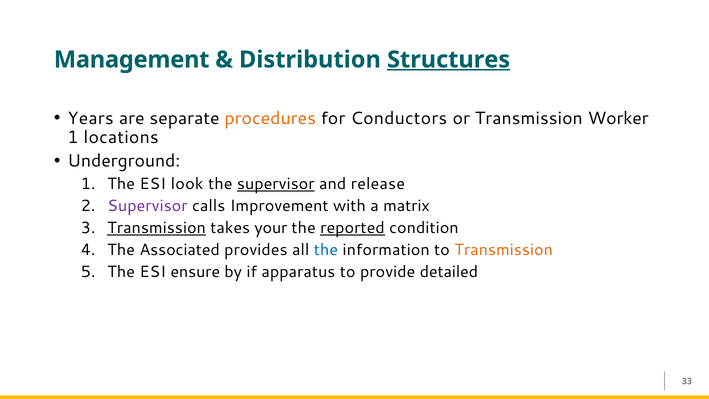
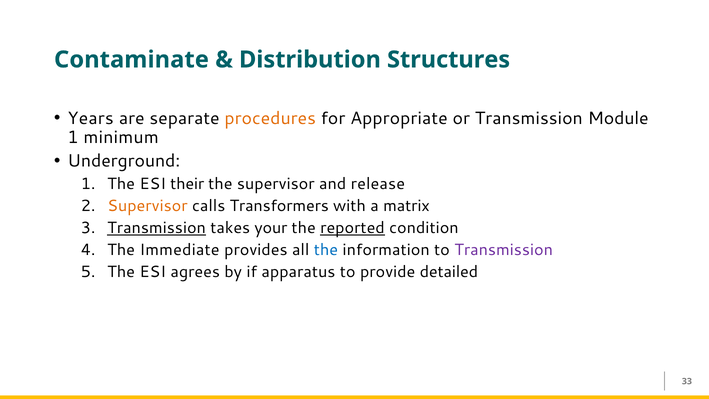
Management: Management -> Contaminate (131, 60)
Structures underline: present -> none (449, 60)
Conductors: Conductors -> Appropriate (399, 118)
Worker: Worker -> Module (618, 118)
locations: locations -> minimum (121, 137)
look: look -> their (187, 184)
supervisor underline: present -> none (276, 184)
Supervisor colour: purple -> orange (147, 206)
Improvement: Improvement -> Transformers (279, 206)
Associated: Associated -> Immediate (179, 250)
Transmission colour: orange -> purple (504, 250)
ensure: ensure -> agrees (195, 272)
